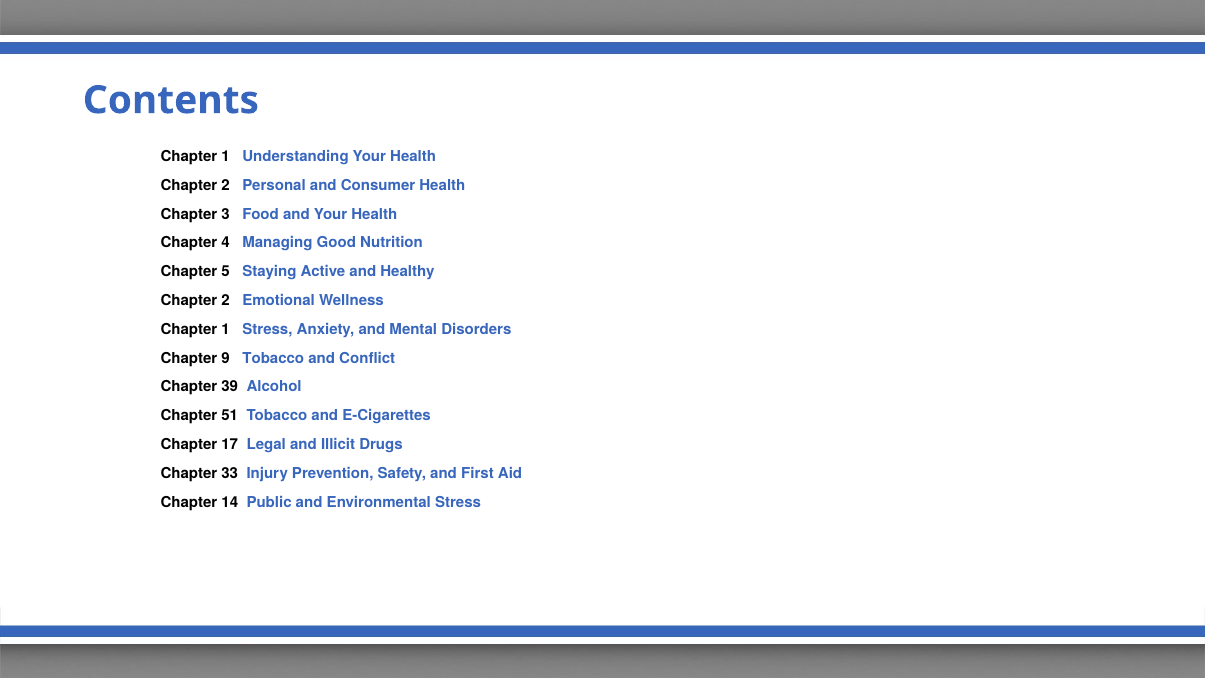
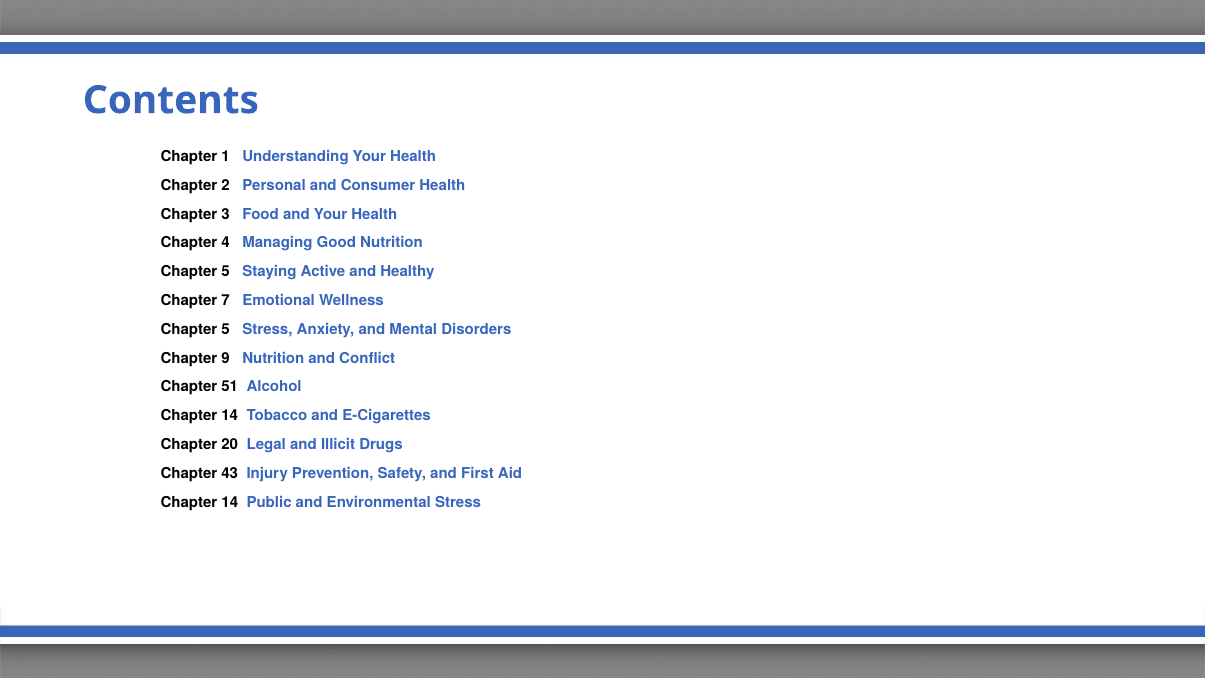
2: 2 -> 7 (226, 300)
1: 1 -> 5 (226, 329)
9 Tobacco: Tobacco -> Nutrition (273, 358)
39: 39 -> 51 (230, 387)
51: 51 -> 14 (230, 416)
17: 17 -> 20 (230, 445)
33: 33 -> 43 (230, 473)
